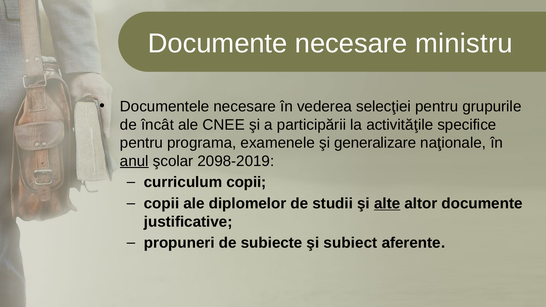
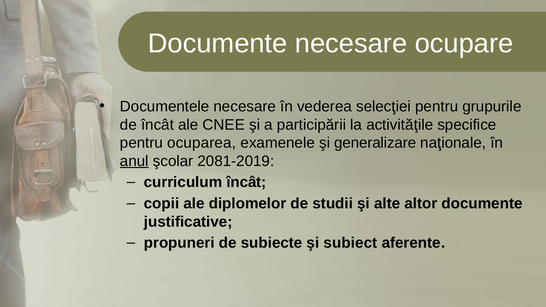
ministru: ministru -> ocupare (464, 44)
programa: programa -> ocuparea (202, 143)
2098-2019: 2098-2019 -> 2081-2019 (236, 161)
curriculum copii: copii -> încât (246, 182)
alte underline: present -> none (387, 204)
